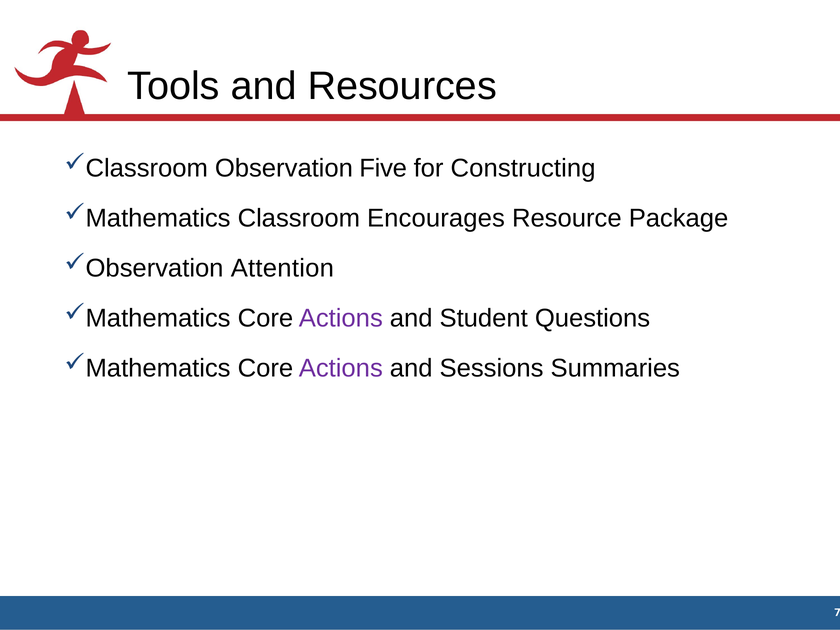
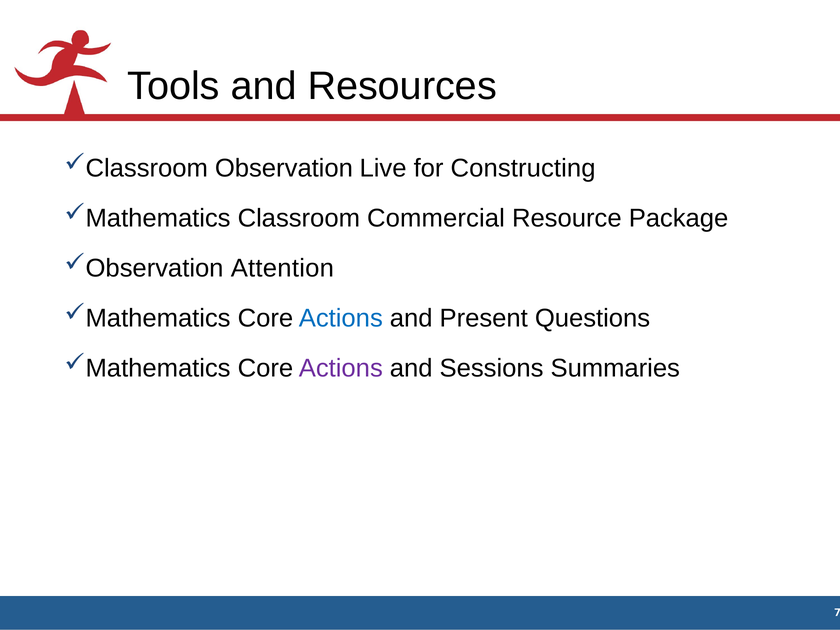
Five: Five -> Live (383, 168)
Encourages: Encourages -> Commercial (436, 218)
Actions colour: purple -> blue (341, 318)
Student: Student -> Present (484, 318)
